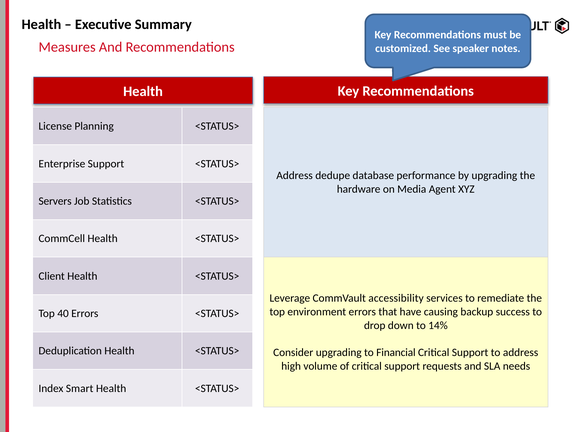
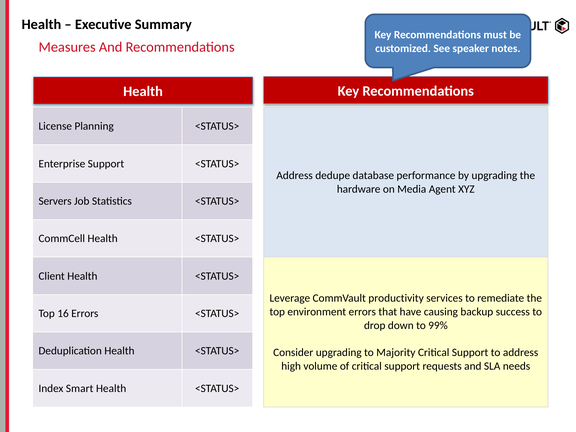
accessibility: accessibility -> productivity (396, 298)
40: 40 -> 16 (63, 313)
14%: 14% -> 99% (438, 325)
Financial: Financial -> Majority (396, 353)
